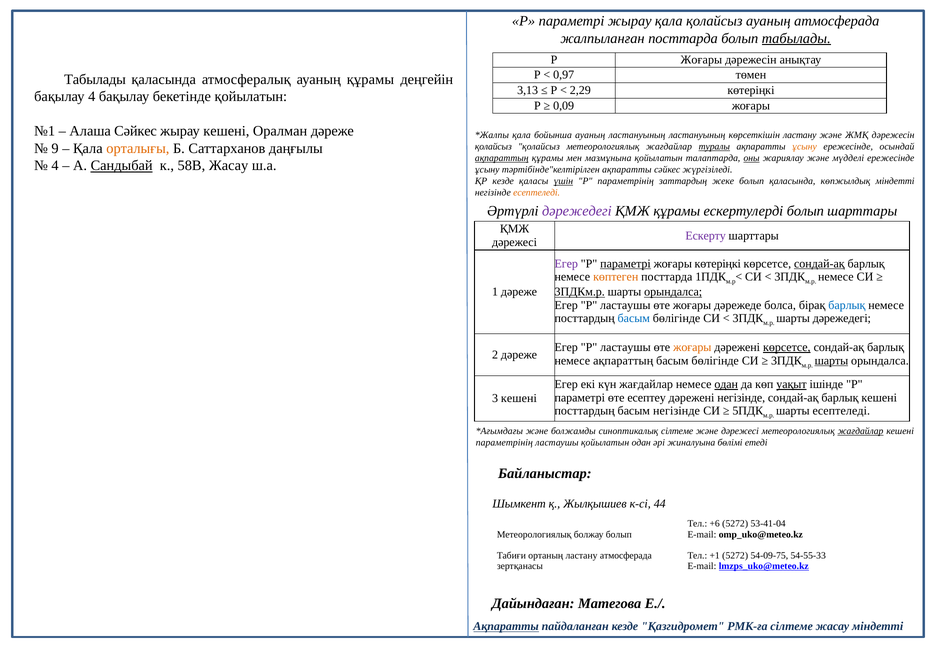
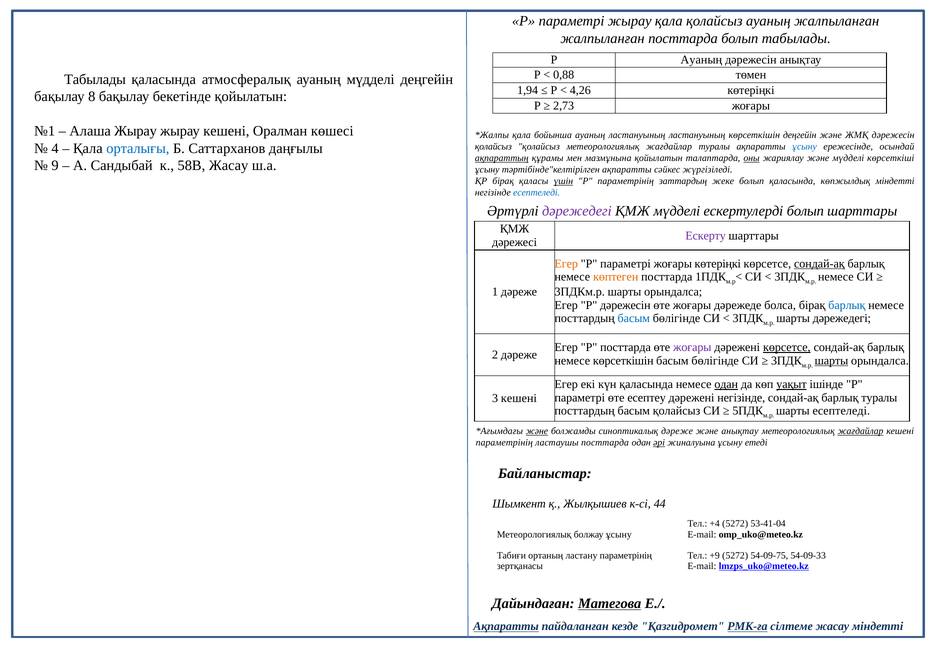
ауаның атмосферада: атмосферада -> жалпыланған (837, 21)
табылады underline: present -> none (796, 38)
Р Жоғары: Жоғары -> Ауаның (701, 60)
0,97: 0,97 -> 0,88 (564, 75)
ауаның құрамы: құрамы -> мүдделі (371, 79)
3,13: 3,13 -> 1,94 (528, 90)
2,29: 2,29 -> 4,26 (580, 90)
бақылау 4: 4 -> 8 (92, 97)
0,09: 0,09 -> 2,73 (564, 106)
Алаша Сәйкес: Сәйкес -> Жырау (136, 131)
Оралман дәреже: дәреже -> көшесі (332, 131)
көрсеткішін ластану: ластану -> деңгейін (800, 135)
9: 9 -> 4 (55, 148)
орталығы colour: orange -> blue (138, 148)
туралы underline: present -> none (714, 147)
ұсыну colour: orange -> blue (805, 147)
мүдделі ережесінде: ережесінде -> көрсеткіші (891, 158)
4: 4 -> 9 (55, 166)
Сандыбай underline: present -> none (122, 166)
ҚР кезде: кезде -> бірақ (503, 181)
есептеледі colour: orange -> blue (537, 193)
ҚМЖ құрамы: құрамы -> мүдделі (677, 211)
Егер colour: purple -> orange (566, 264)
параметрі underline: present -> none (626, 264)
3ПДКм.р underline: present -> none (580, 292)
орындалса underline: present -> none (673, 292)
P ластаушы: ластаушы -> дәрежесін (625, 305)
Р ластаушы: ластаушы -> посттарда (626, 347)
жоғары colour: orange -> purple (692, 347)
немесе ақпараттың: ақпараттың -> көрсеткішін (623, 361)
күн жағдайлар: жағдайлар -> қаласында (646, 384)
барлық кешені: кешені -> туралы (879, 398)
басым негізінде: негізінде -> қолайсыз (677, 411)
және underline: none -> present (537, 431)
синоптикалық сілтеме: сілтеме -> дәреже (677, 431)
және дәрежесі: дәрежесі -> анықтау (740, 431)
ластаушы қойылатын: қойылатын -> посттарда (605, 443)
әрі underline: none -> present (659, 443)
жиналуына бөлімі: бөлімі -> ұсыну (730, 443)
+6: +6 -> +4 (715, 524)
болжау болып: болып -> ұсыну (619, 534)
ластану атмосферада: атмосферада -> параметрінің (626, 555)
+1: +1 -> +9 (715, 555)
54-55-33: 54-55-33 -> 54-09-33 (808, 555)
Матегова underline: none -> present (610, 604)
РМК-ға underline: none -> present (747, 627)
